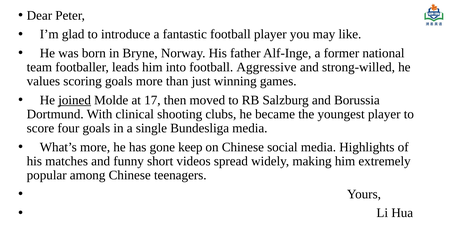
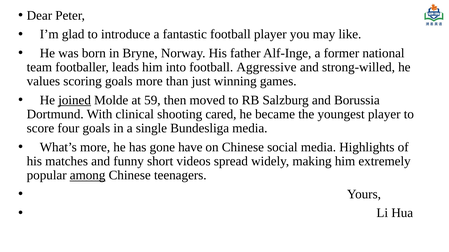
17: 17 -> 59 (152, 100)
clubs: clubs -> cared (221, 114)
keep: keep -> have (190, 147)
among underline: none -> present (88, 176)
